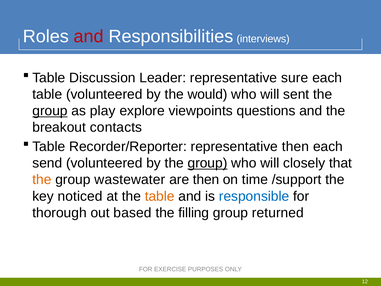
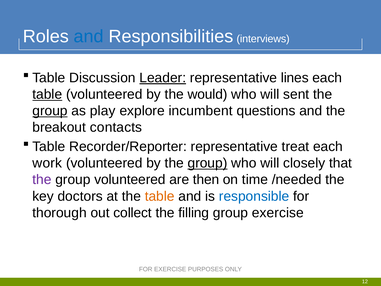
and colour: red -> blue (89, 36)
Leader underline: none -> present (163, 78)
sure: sure -> lines (295, 78)
table underline: none -> present (47, 94)
viewpoints: viewpoints -> incumbent (201, 111)
representative then: then -> treat (295, 147)
send: send -> work (47, 163)
the colour: orange -> purple (42, 180)
group wastewater: wastewater -> volunteered (130, 180)
/support: /support -> /needed (297, 180)
noticed: noticed -> doctors (80, 196)
based: based -> collect (133, 213)
group returned: returned -> exercise (278, 213)
